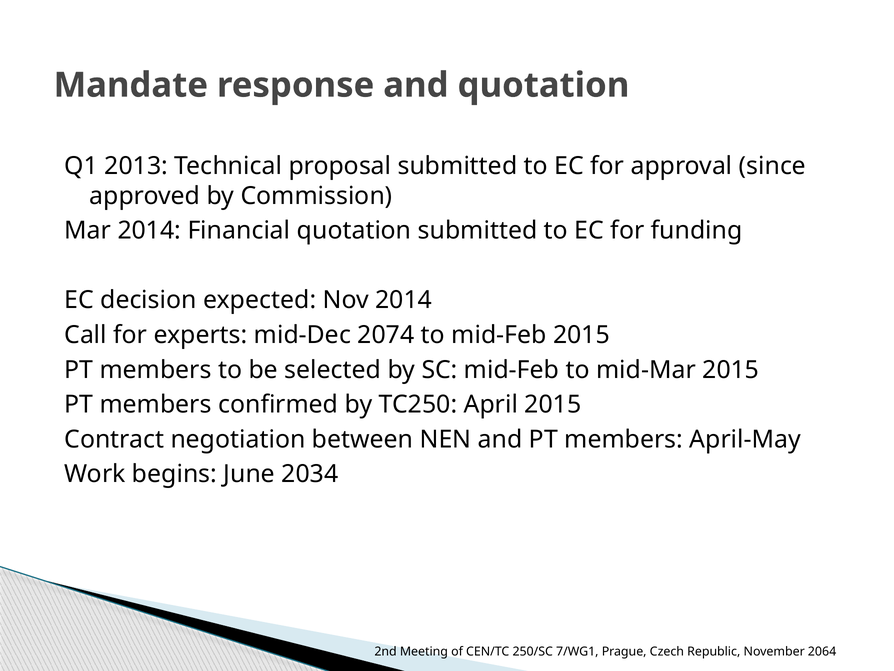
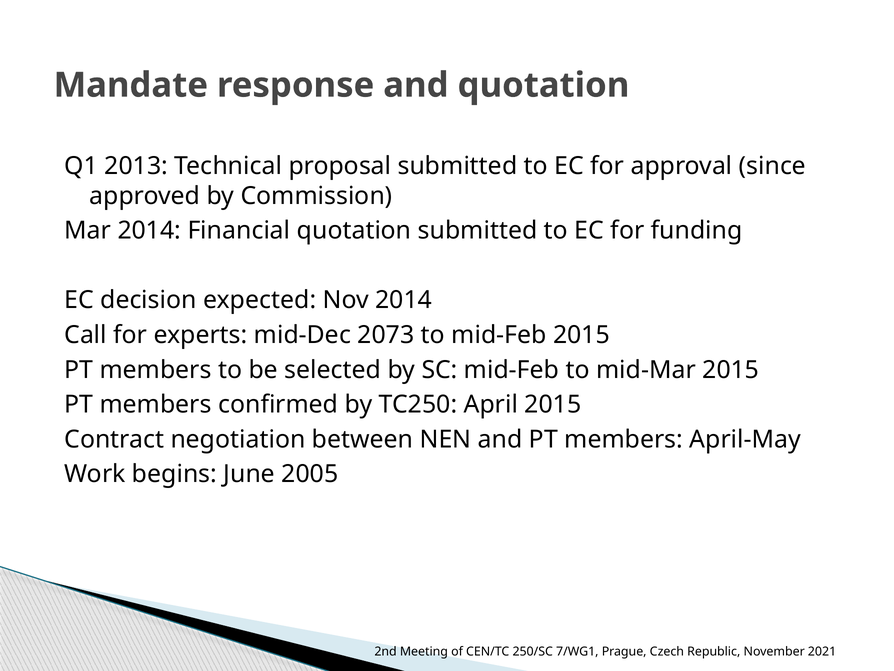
2074: 2074 -> 2073 (386, 335)
2034: 2034 -> 2005 (310, 474)
2064: 2064 -> 2021 (822, 651)
